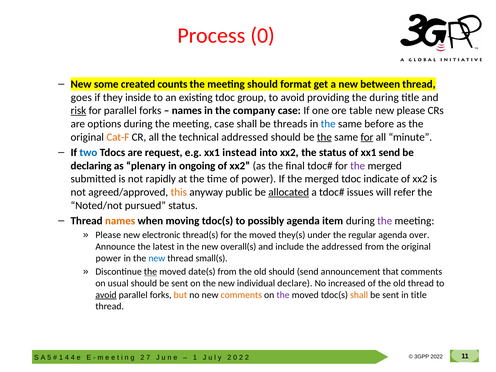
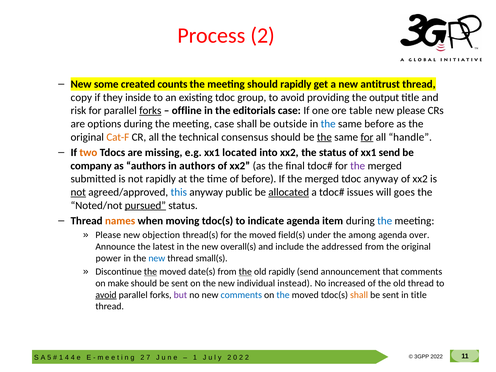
Process 0: 0 -> 2 (263, 36)
should format: format -> rapidly (296, 84)
between: between -> antitrust (380, 84)
goes: goes -> copy (81, 97)
the during: during -> output (384, 97)
risk underline: present -> none (78, 111)
forks underline: none -> present (150, 111)
names: names -> offline (187, 111)
company: company -> editorials (254, 111)
threads: threads -> outside (290, 124)
technical addressed: addressed -> consensus (245, 137)
minute: minute -> handle (410, 137)
two colour: blue -> orange (88, 152)
request: request -> missing (164, 152)
instead: instead -> located (240, 152)
declaring: declaring -> company (91, 166)
as plenary: plenary -> authors (146, 166)
in ongoing: ongoing -> authors (197, 166)
of power: power -> before (259, 179)
tdoc indicate: indicate -> anyway (381, 179)
not underline: none -> present (78, 192)
this colour: orange -> blue (179, 192)
refer: refer -> goes (404, 192)
pursued underline: none -> present (145, 205)
possibly: possibly -> indicate (266, 221)
the colour: purple -> blue (385, 221)
electronic: electronic -> objection (161, 235)
they(s: they(s -> field(s (292, 235)
regular: regular -> among (362, 235)
the underline: none -> present (245, 272)
old should: should -> rapidly (282, 272)
usual: usual -> make (118, 283)
declare: declare -> instead (295, 283)
but colour: orange -> purple (180, 295)
comments colour: orange -> blue (241, 295)
the colour: purple -> blue (283, 295)
